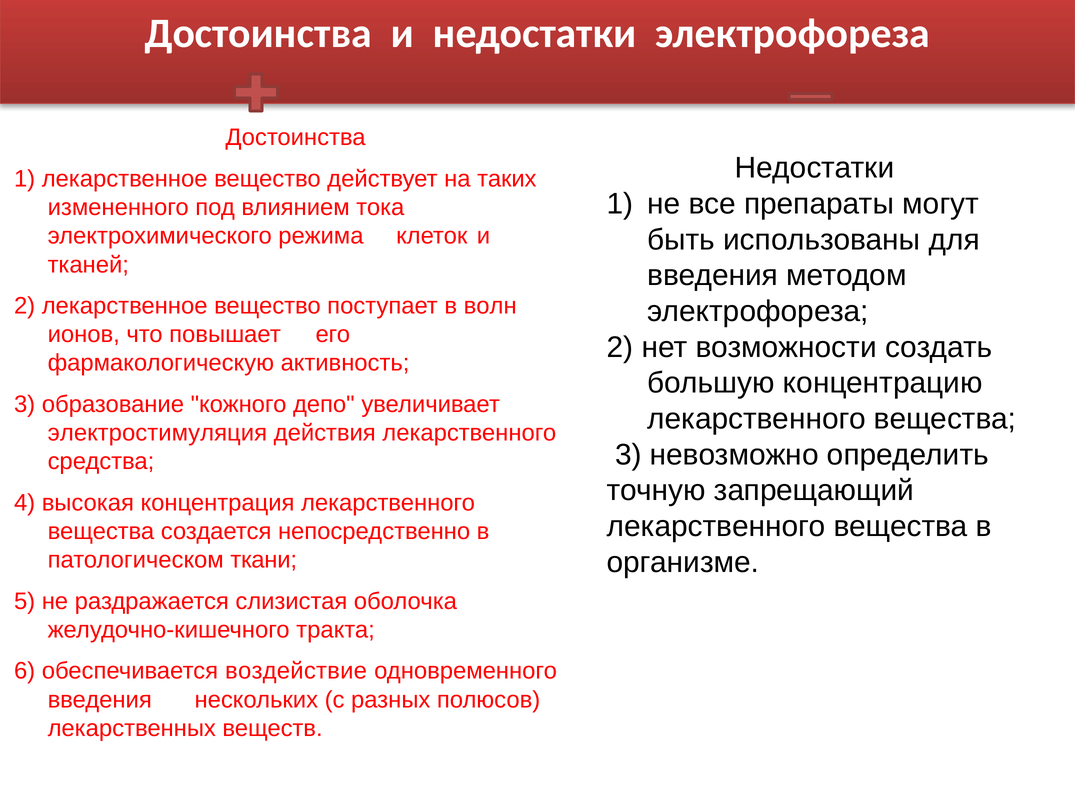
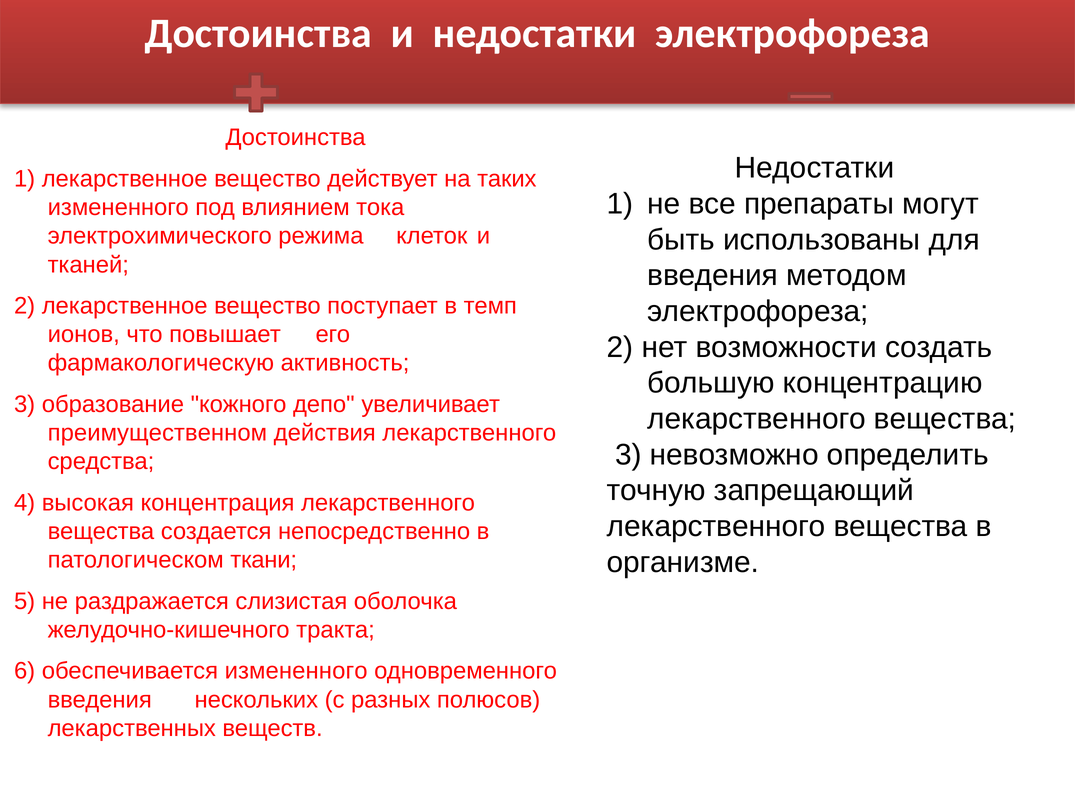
волн: волн -> темп (490, 306)
электростимуляция: электростимуляция -> преимущественном (157, 433)
обеспечивается воздействие: воздействие -> измененного (296, 671)
